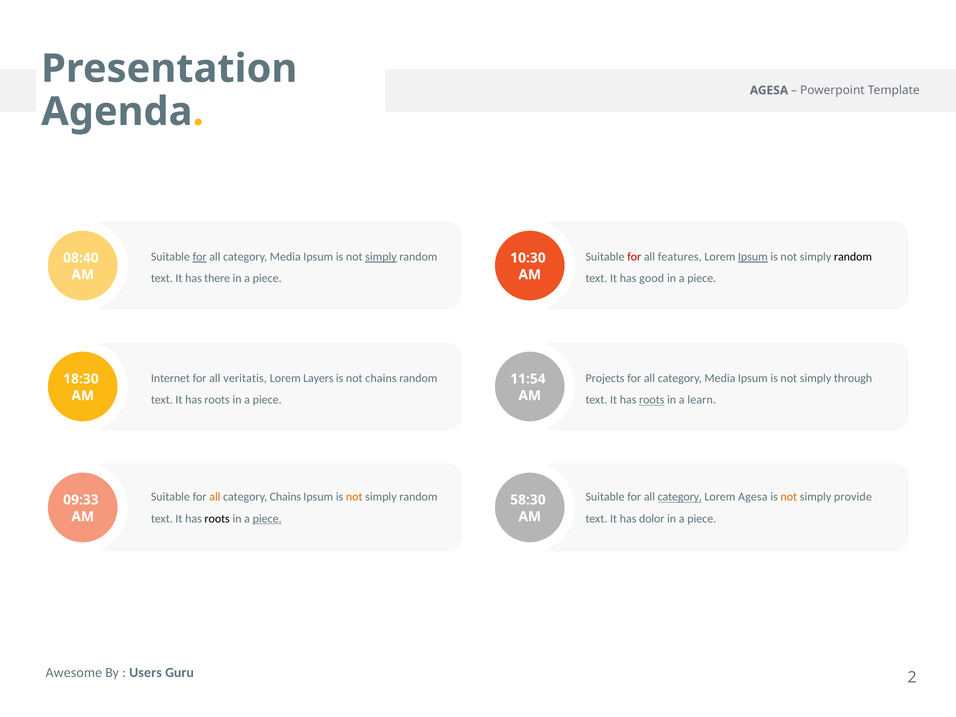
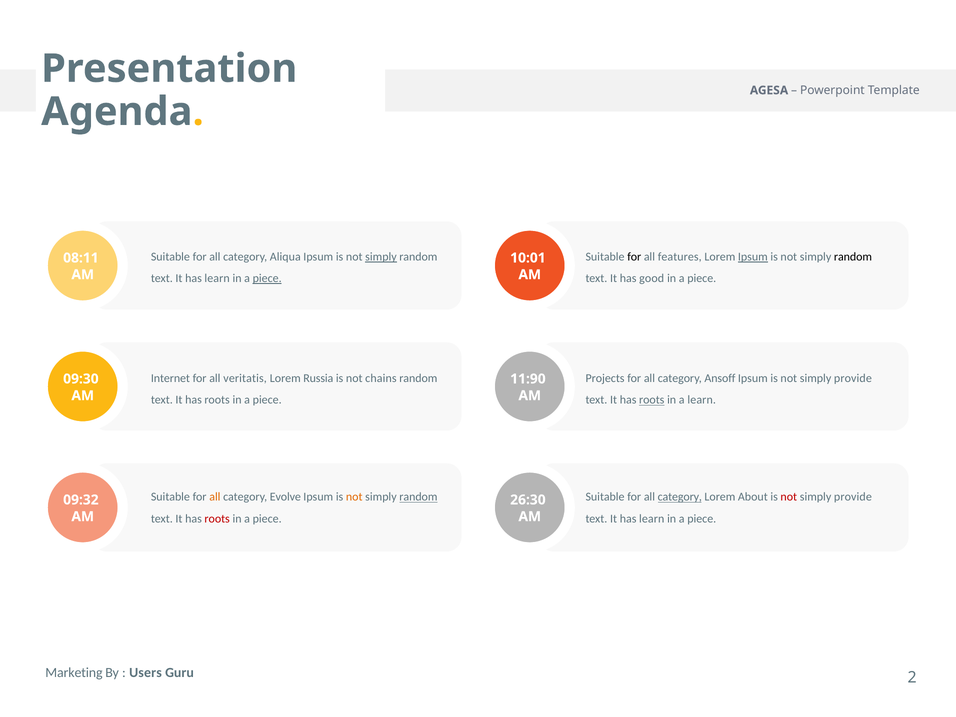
for underline: present -> none (200, 257)
Media: Media -> Aliqua (285, 257)
for colour: red -> black (634, 257)
08:40: 08:40 -> 08:11 (81, 258)
10:30: 10:30 -> 10:01 (528, 258)
there: there -> learn (217, 278)
piece underline: none -> present (267, 278)
Layers: Layers -> Russia (318, 378)
Media: Media -> Ansoff (720, 378)
through: through -> provide (853, 378)
18:30: 18:30 -> 09:30 (81, 379)
11:54: 11:54 -> 11:90 (528, 379)
category Chains: Chains -> Evolve (285, 497)
random underline: none -> present (418, 497)
Lorem Agesa: Agesa -> About (753, 497)
not colour: orange -> red (789, 497)
09:33: 09:33 -> 09:32 (81, 500)
58:30: 58:30 -> 26:30 (528, 500)
roots colour: black -> red (217, 519)
piece underline: present -> none (267, 519)
dolor: dolor -> learn (652, 519)
Awesome: Awesome -> Marketing (74, 673)
